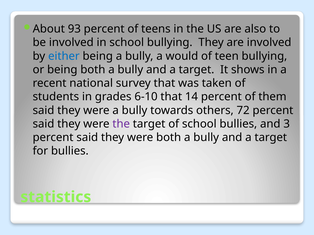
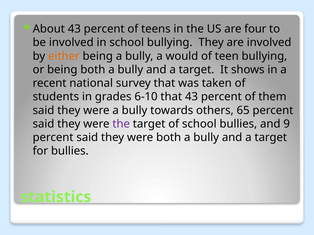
About 93: 93 -> 43 (74, 29)
also: also -> four (255, 29)
either colour: blue -> orange (64, 56)
that 14: 14 -> 43 (191, 97)
72: 72 -> 65 (243, 111)
3: 3 -> 9 (287, 124)
